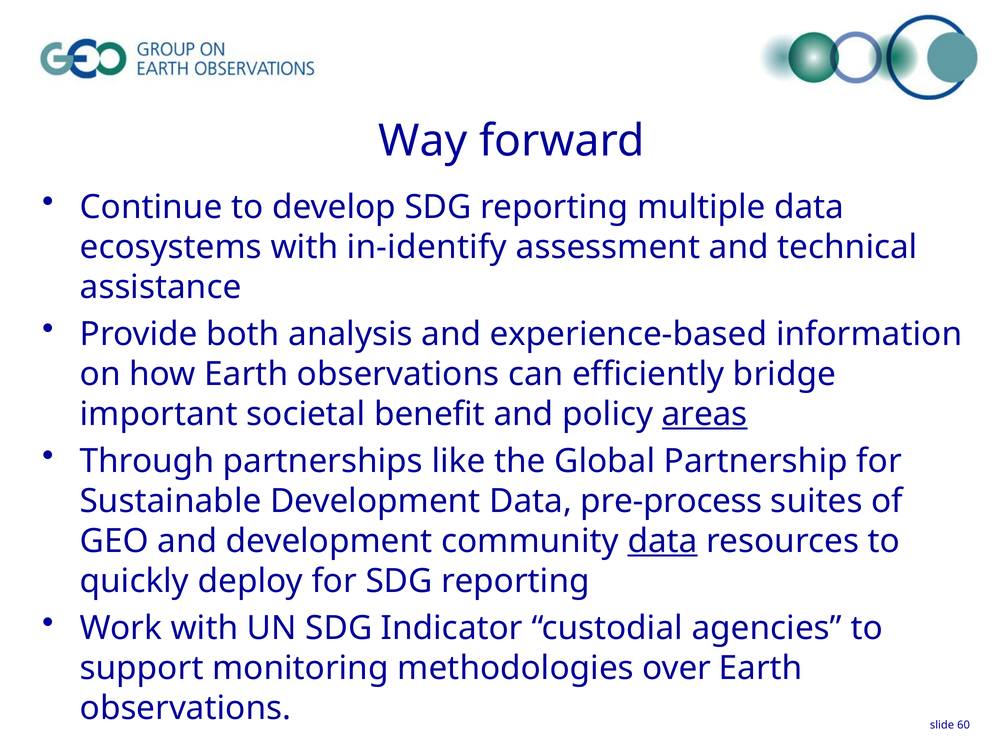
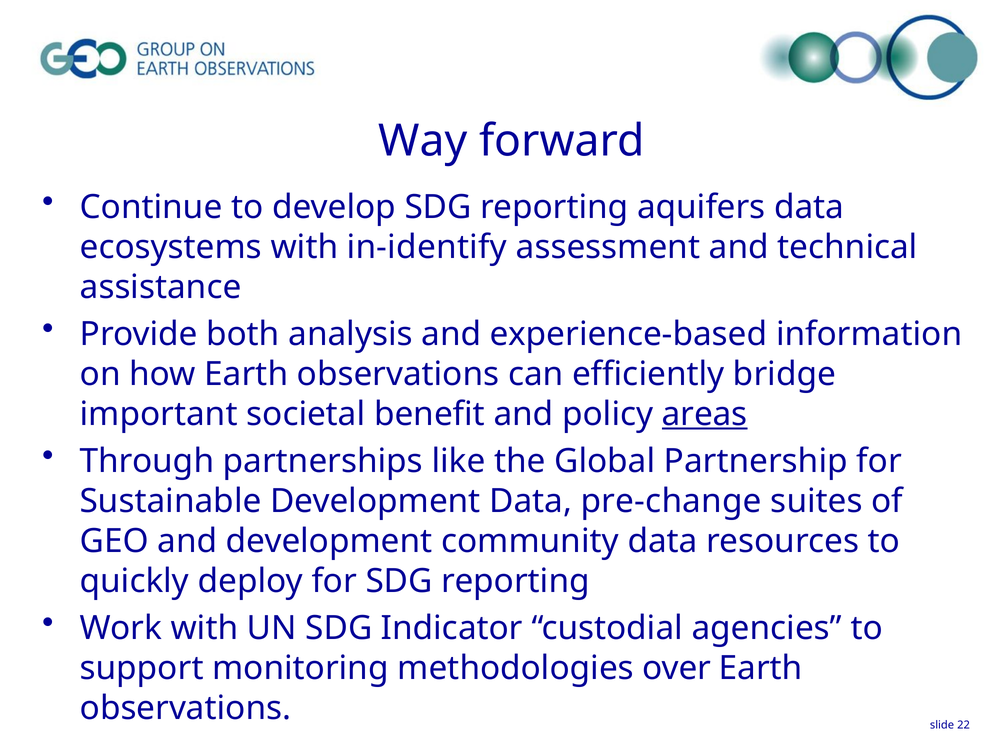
multiple: multiple -> aquifers (701, 207)
pre-process: pre-process -> pre-change (671, 501)
data underline: present -> none (663, 541)
60: 60 -> 22 (964, 725)
